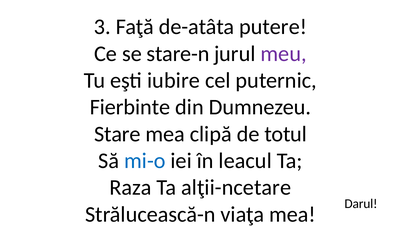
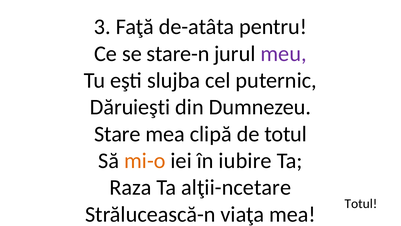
putere: putere -> pentru (273, 27)
iubire: iubire -> slujba (174, 80)
Fierbinte: Fierbinte -> Dăruieşti (130, 107)
mi-o colour: blue -> orange (145, 160)
leacul: leacul -> iubire (245, 160)
Darul: Darul -> Totul (361, 203)
